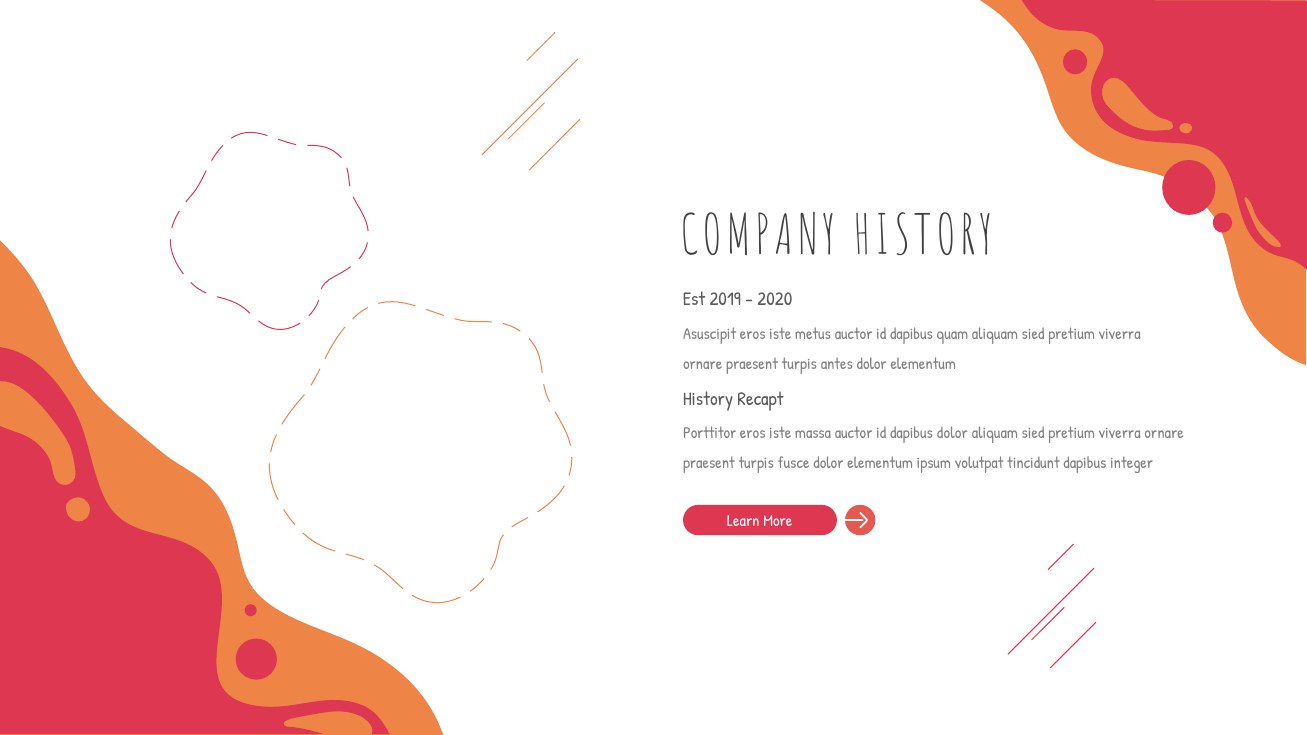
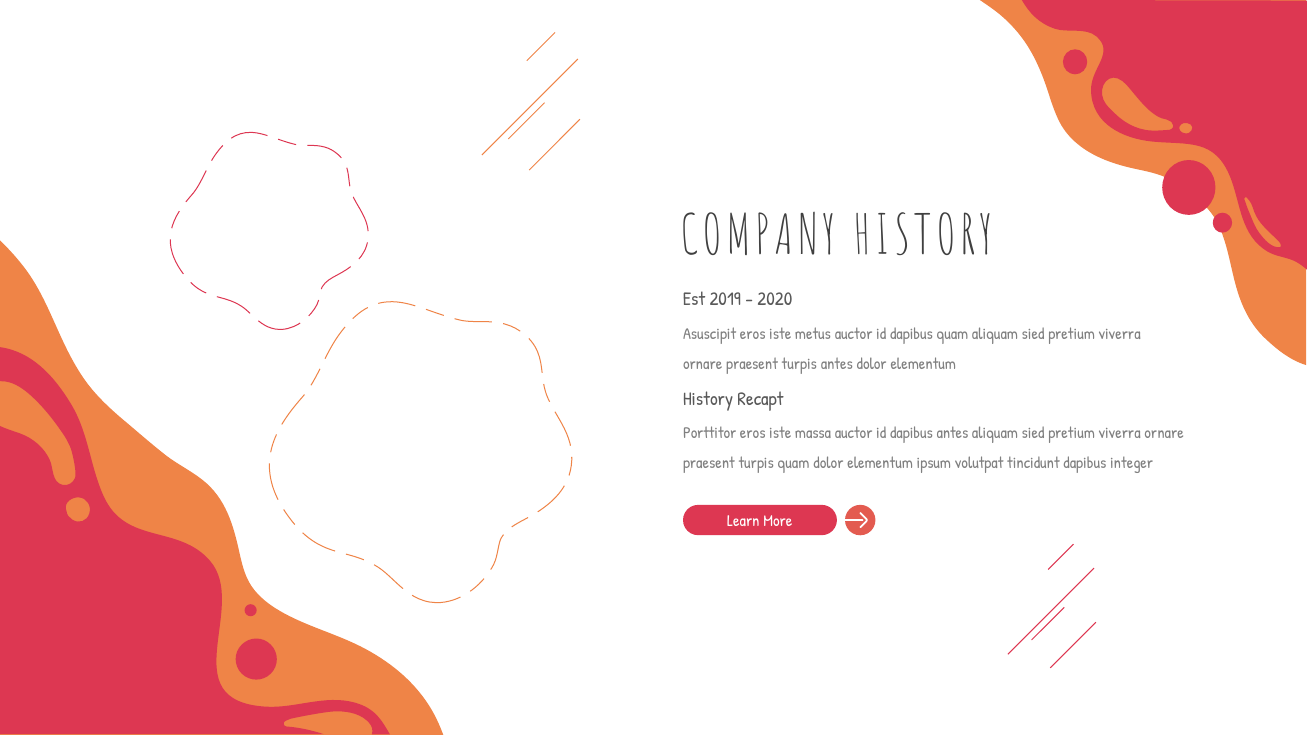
dapibus dolor: dolor -> antes (953, 434)
turpis fusce: fusce -> quam (794, 463)
